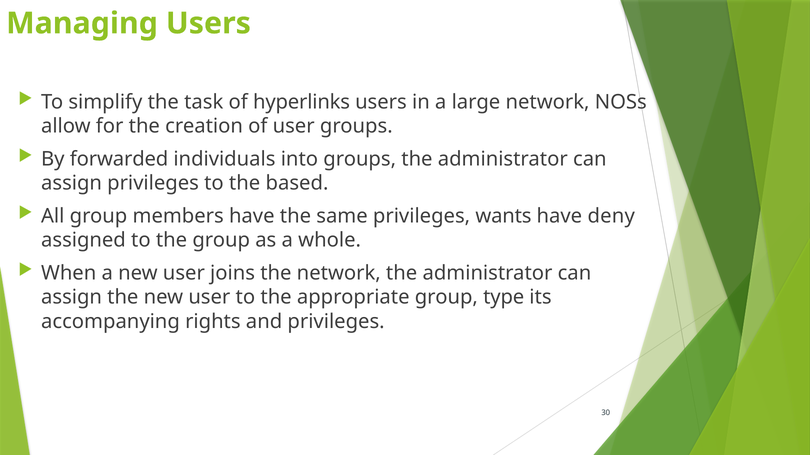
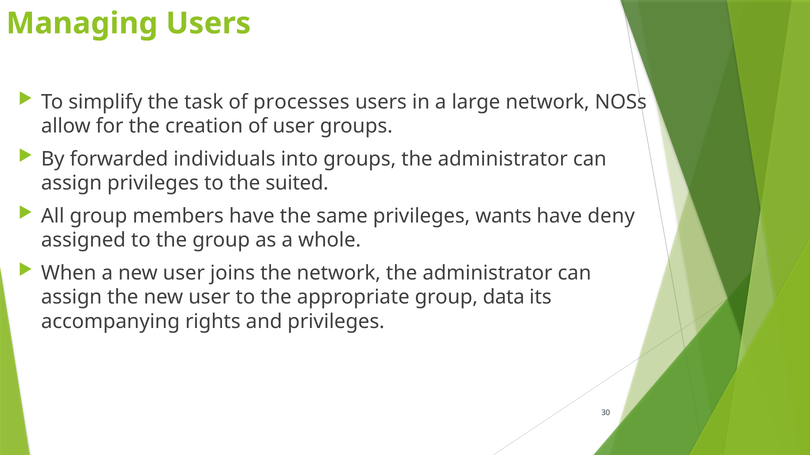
hyperlinks: hyperlinks -> processes (301, 102)
based: based -> suited (297, 183)
type: type -> data (504, 298)
